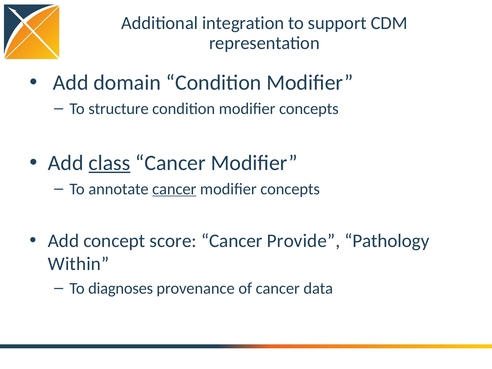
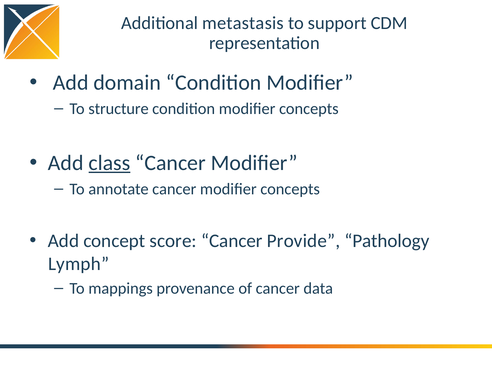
integration: integration -> metastasis (243, 23)
cancer underline: present -> none (174, 189)
Within: Within -> Lymph (79, 264)
diagnoses: diagnoses -> mappings (121, 288)
